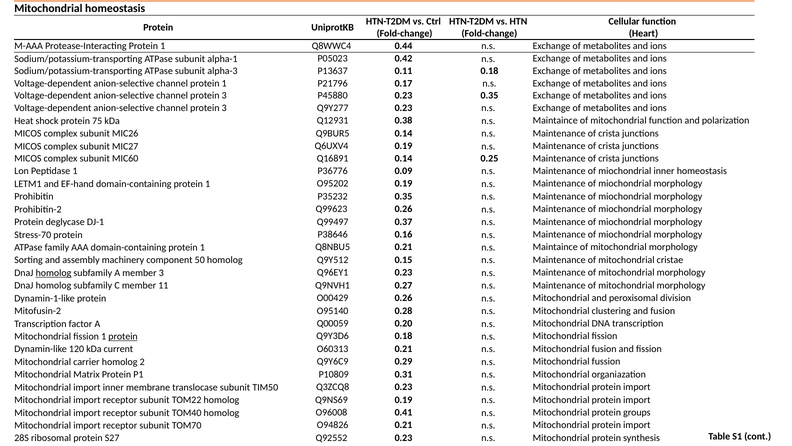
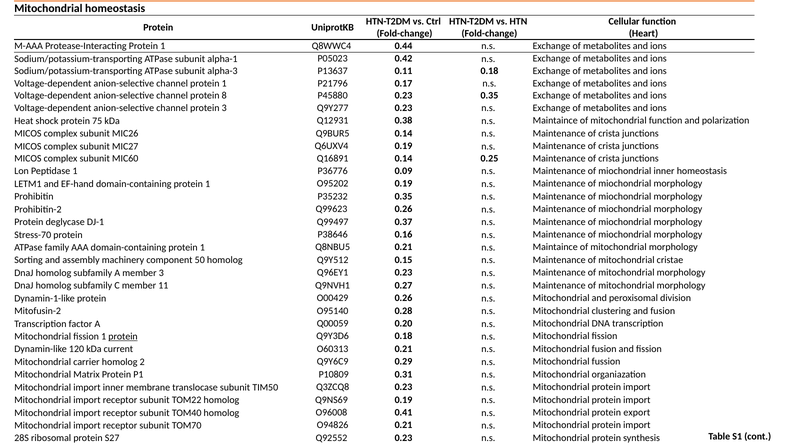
3: 3 -> 8 (224, 95)
homolog underline: present -> none (53, 273)
groups: groups -> export (637, 412)
